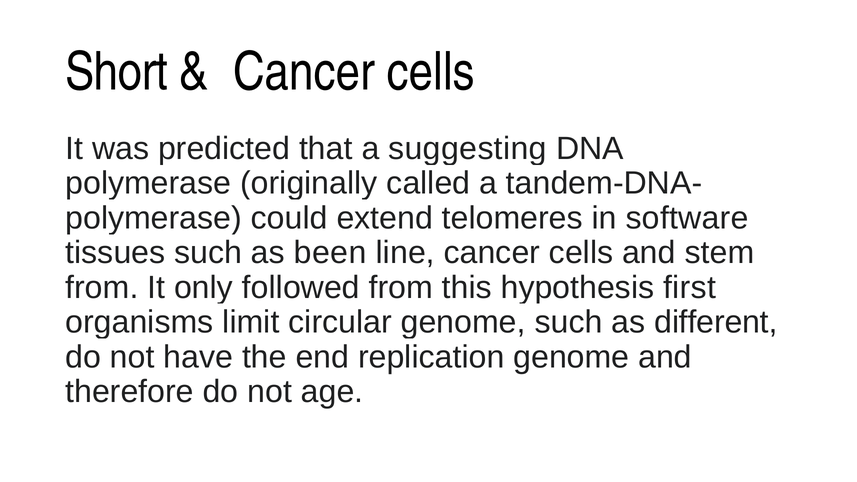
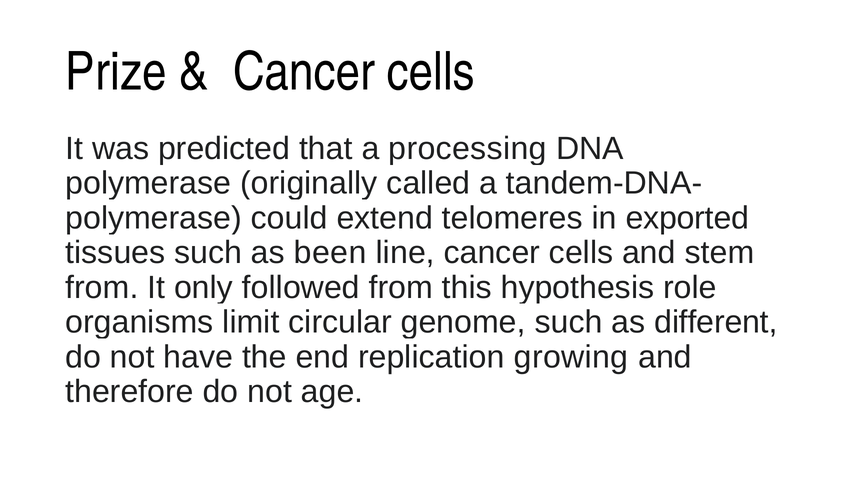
Short: Short -> Prize (116, 72)
suggesting: suggesting -> processing (468, 149)
software: software -> exported (687, 218)
first: first -> role (690, 288)
replication genome: genome -> growing (571, 357)
